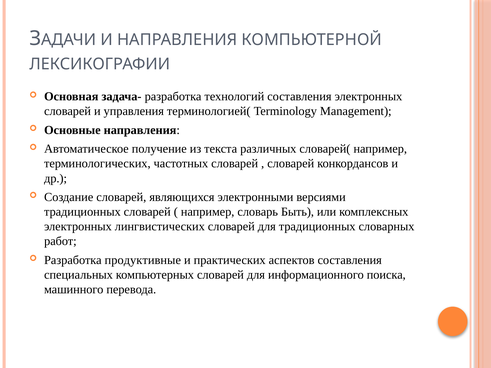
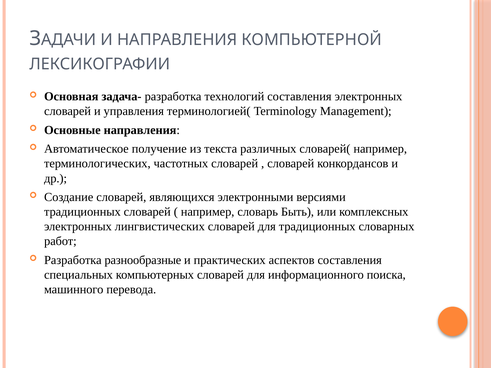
продуктивные: продуктивные -> разнообразные (143, 260)
